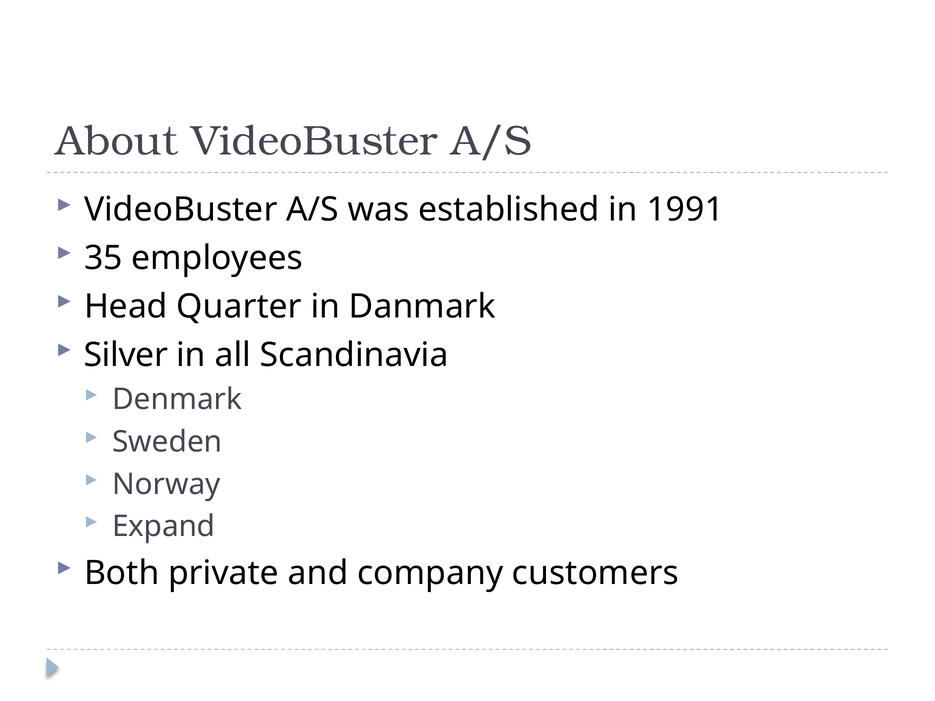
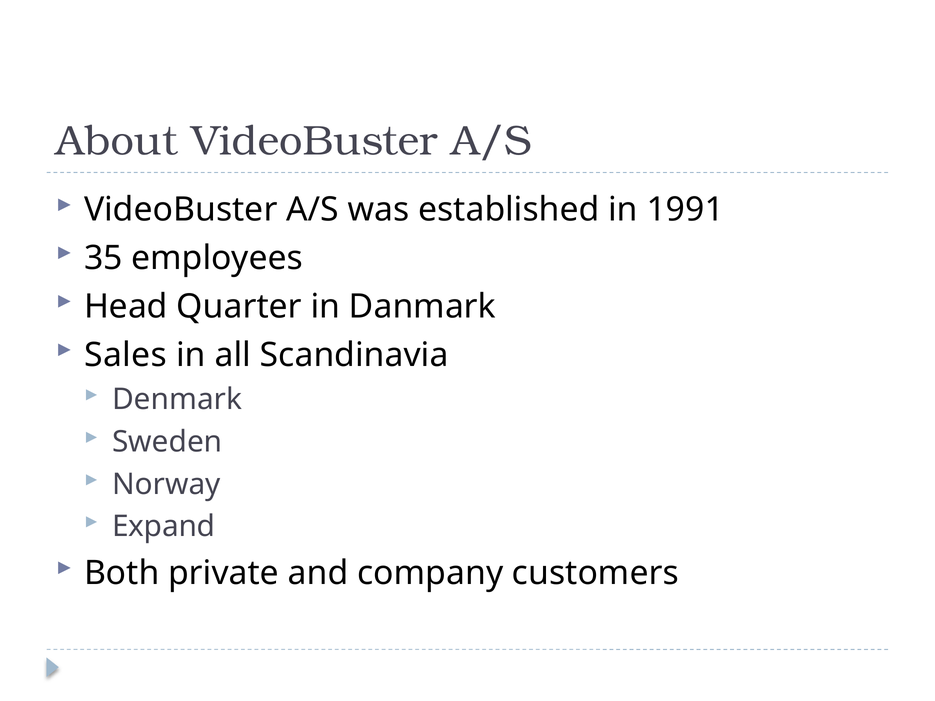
Silver: Silver -> Sales (126, 355)
